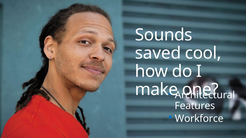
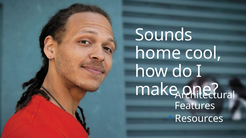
saved: saved -> home (158, 53)
Workforce: Workforce -> Resources (199, 119)
